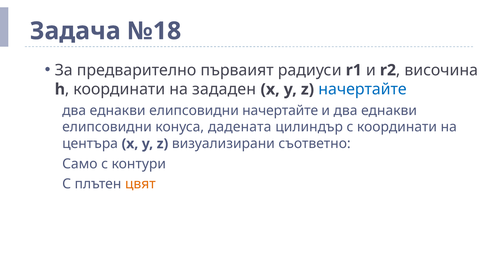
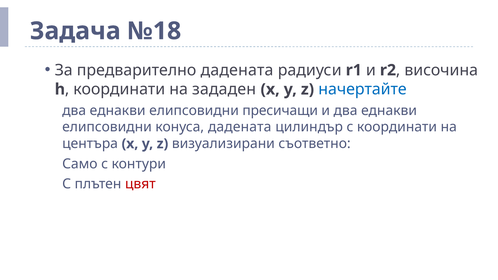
предварително първаият: първаият -> дадената (237, 70)
елипсовидни начертайте: начертайте -> пресичащи (280, 111)
цвят colour: orange -> red (140, 184)
